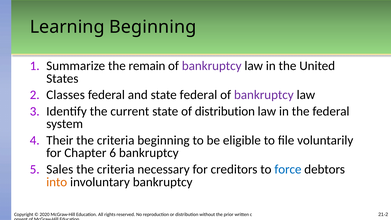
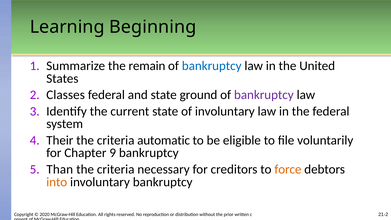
bankruptcy colour: purple -> blue (212, 66)
state federal: federal -> ground (198, 95)
of distribution: distribution -> involuntary (225, 111)
criteria beginning: beginning -> automatic (164, 140)
6: 6 -> 9 (113, 153)
Sales: Sales -> Than (60, 169)
force colour: blue -> orange (288, 169)
